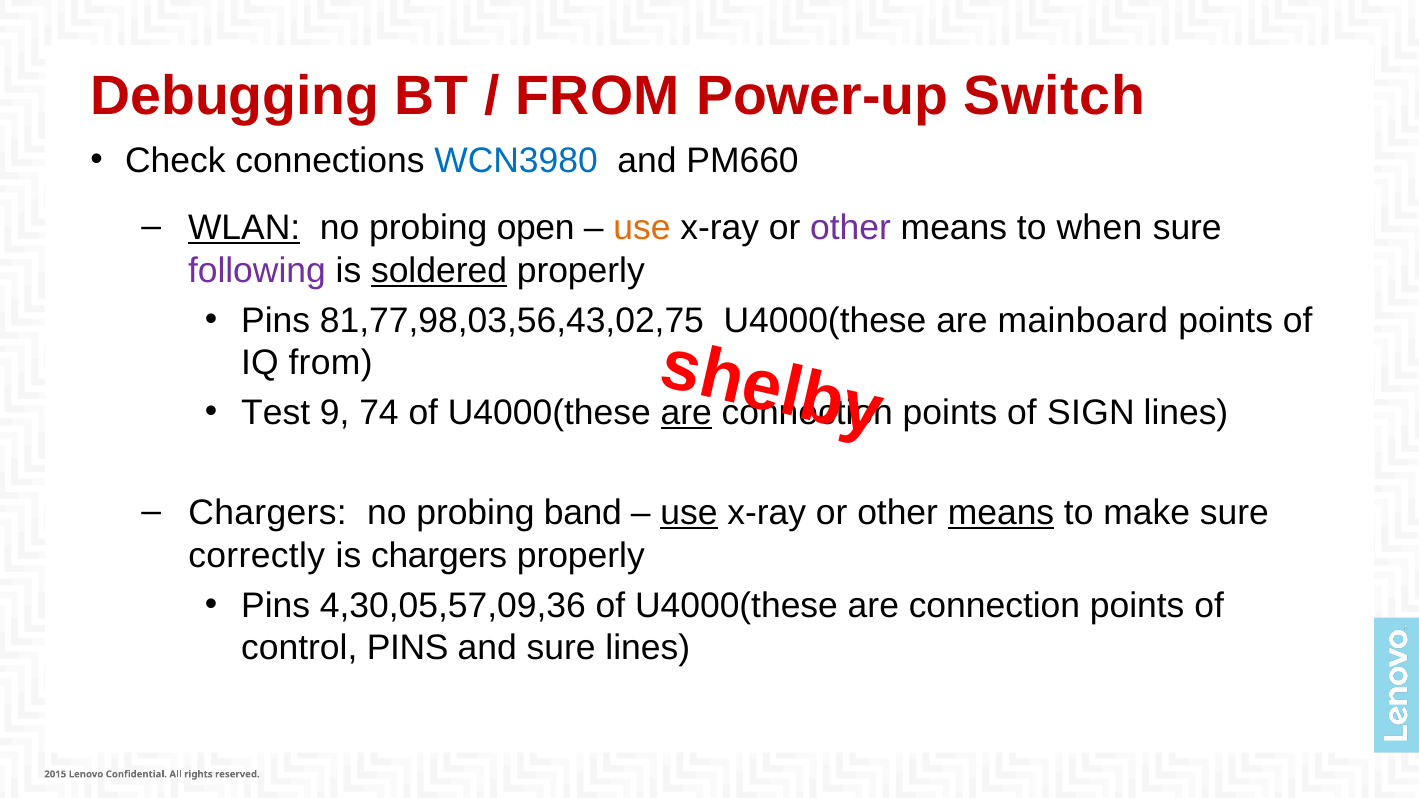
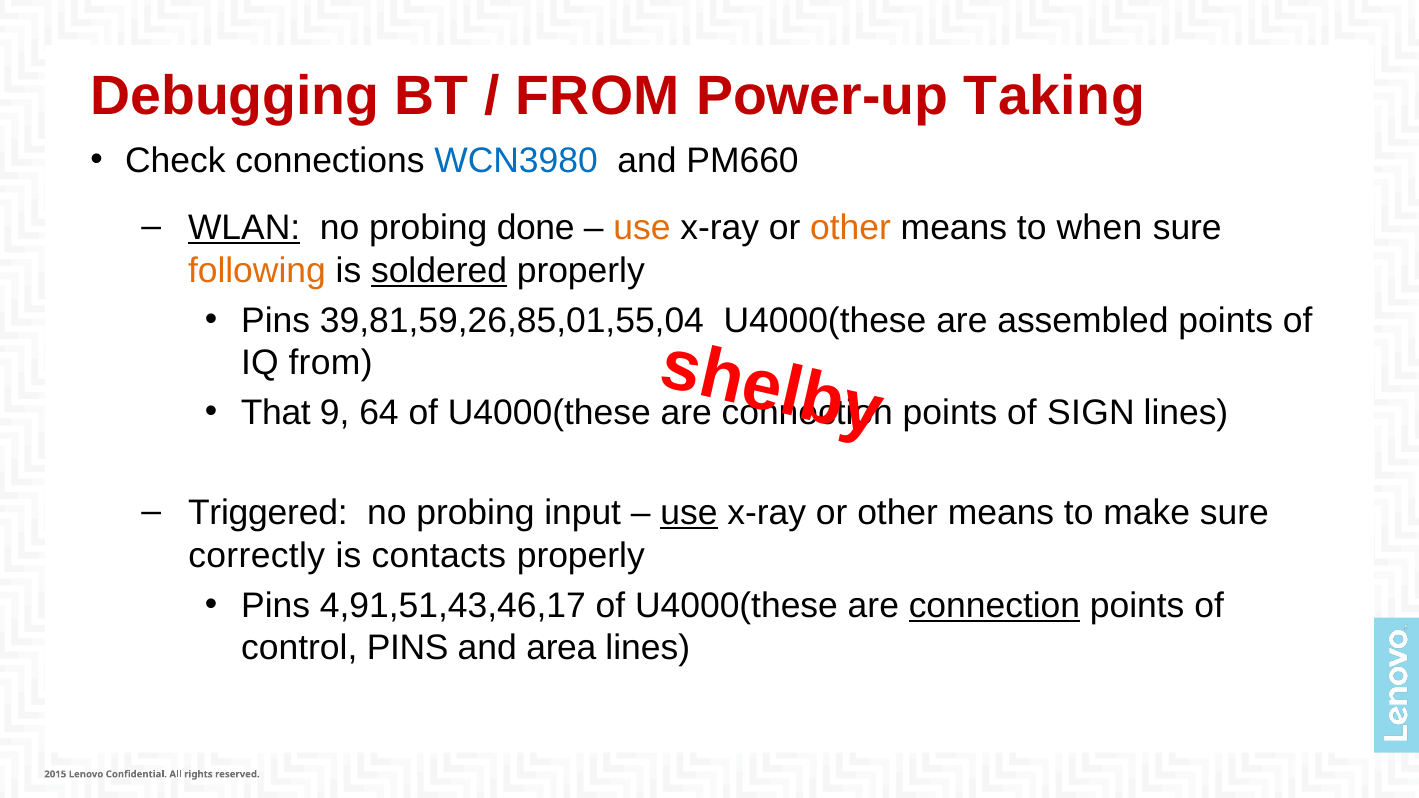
Switch: Switch -> Taking (1054, 96)
open: open -> done (536, 228)
other colour: purple -> orange (851, 228)
following colour: purple -> orange (257, 271)
81,77,98,03,56,43,02,75: 81,77,98,03,56,43,02,75 -> 39,81,59,26,85,01,55,04 (512, 321)
mainboard: mainboard -> assembled (1083, 321)
Test: Test -> That (276, 413)
74: 74 -> 64 (379, 413)
are underline: present -> none (686, 413)
Chargers: Chargers -> Triggered (268, 513)
band: band -> input (583, 513)
means underline: present -> none (1001, 513)
is chargers: chargers -> contacts (439, 556)
4,30,05,57,09,36: 4,30,05,57,09,36 -> 4,91,51,43,46,17 (453, 606)
connection underline: none -> present (994, 606)
and sure: sure -> area (561, 648)
